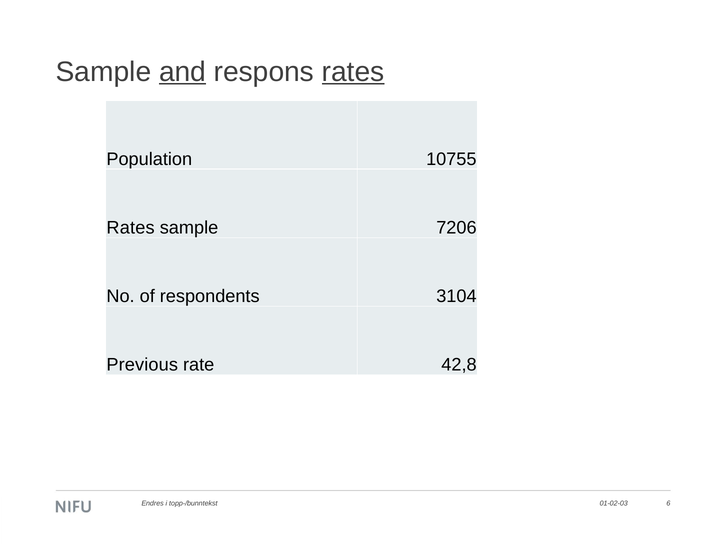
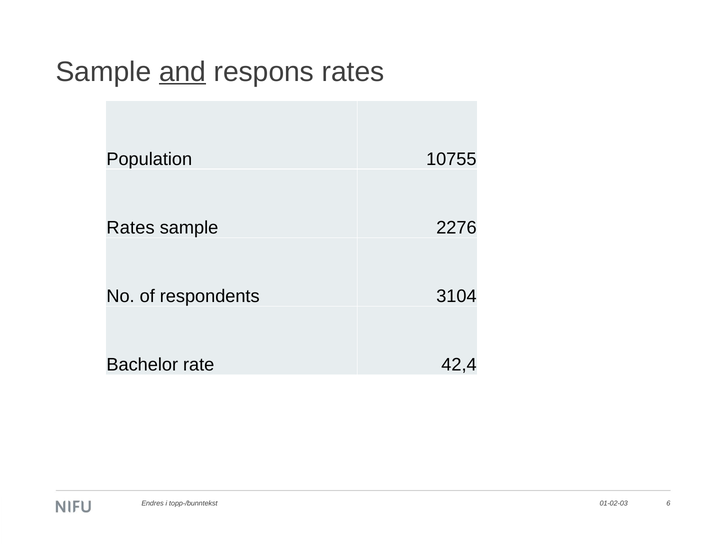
rates underline: present -> none (353, 72)
7206: 7206 -> 2276 (456, 228)
Previous: Previous -> Bachelor (142, 365)
42,8: 42,8 -> 42,4 (459, 365)
